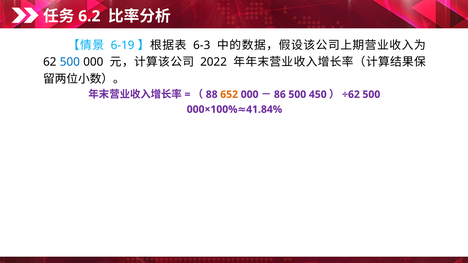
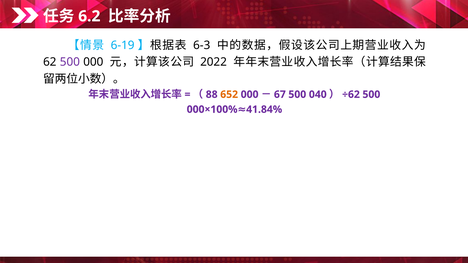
500 colour: blue -> purple (70, 62)
86: 86 -> 67 (280, 95)
450: 450 -> 040 (318, 95)
